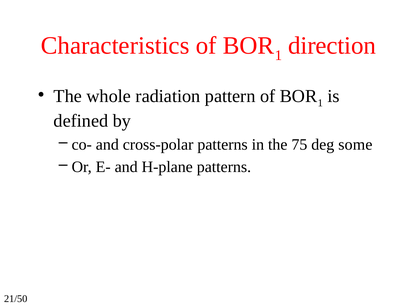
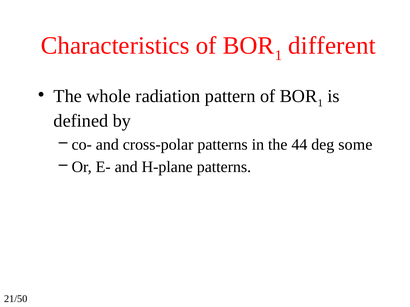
direction: direction -> different (332, 46)
75: 75 -> 44 (299, 145)
